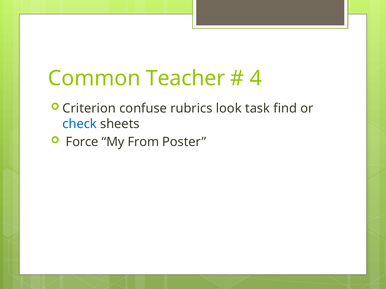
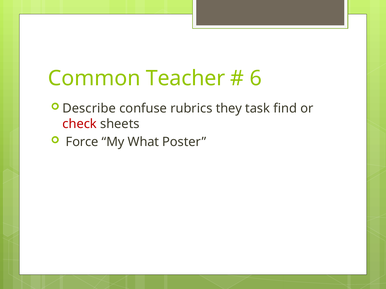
4: 4 -> 6 (256, 78)
Criterion: Criterion -> Describe (89, 109)
look: look -> they (229, 109)
check colour: blue -> red (80, 124)
From: From -> What (143, 142)
